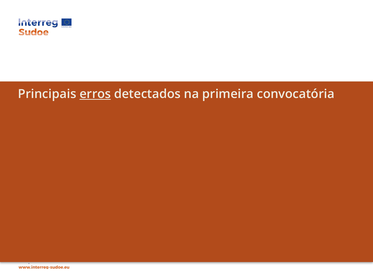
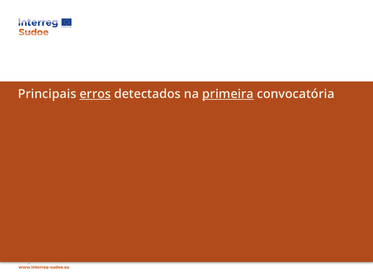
primeira underline: none -> present (228, 94)
